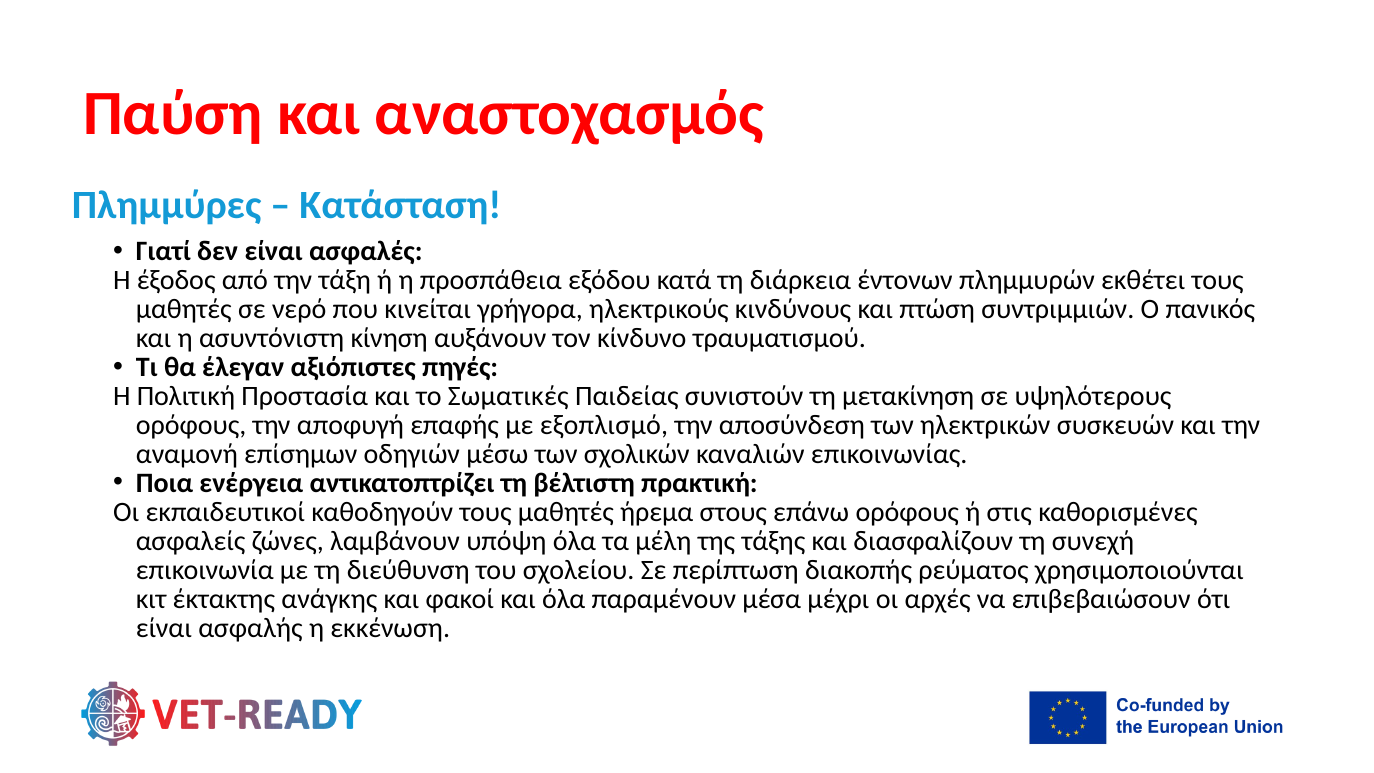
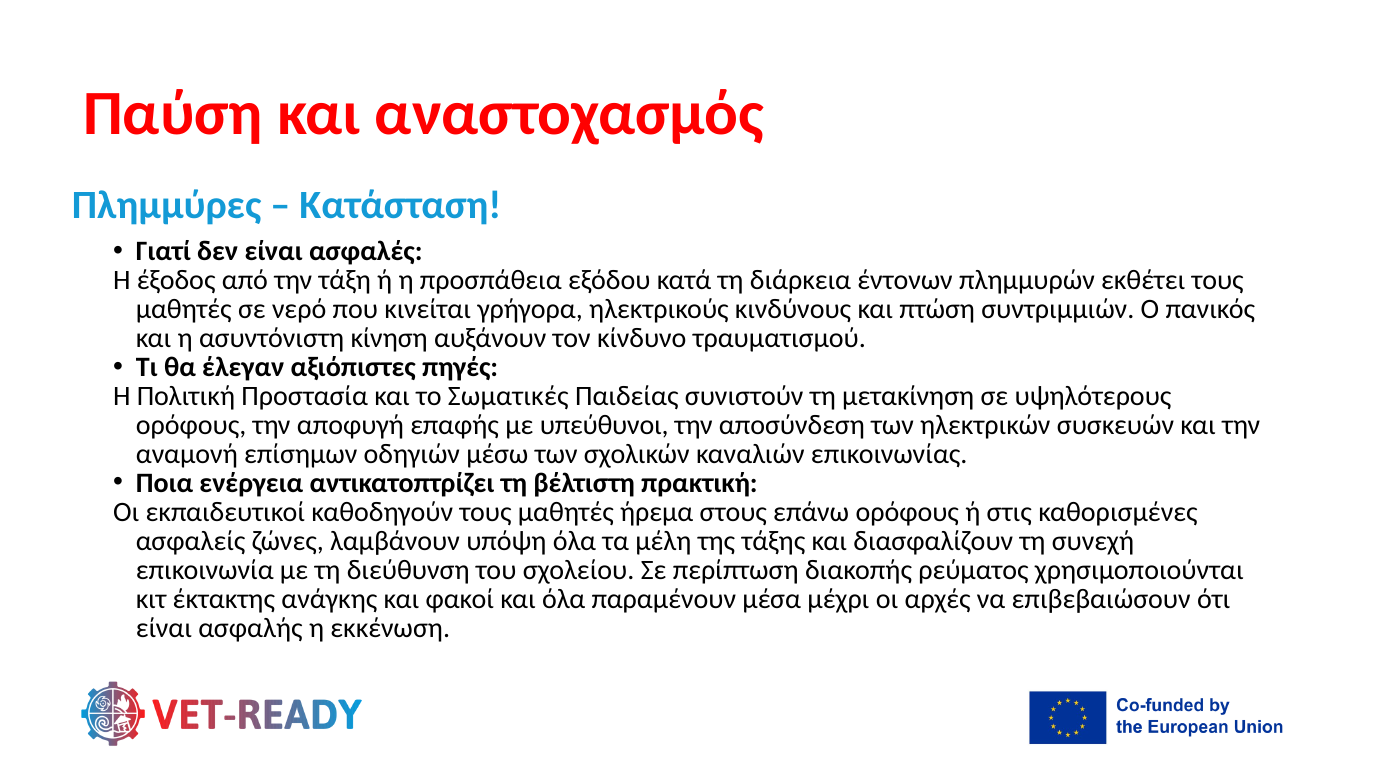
εξοπλισμό: εξοπλισμό -> υπεύθυνοι (604, 425)
